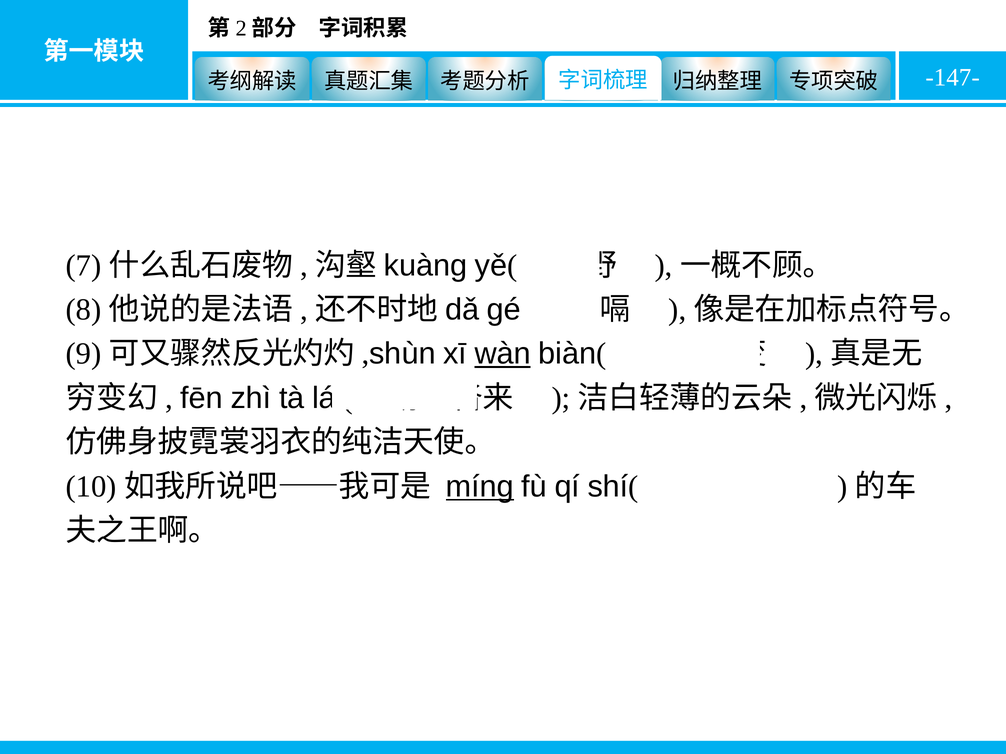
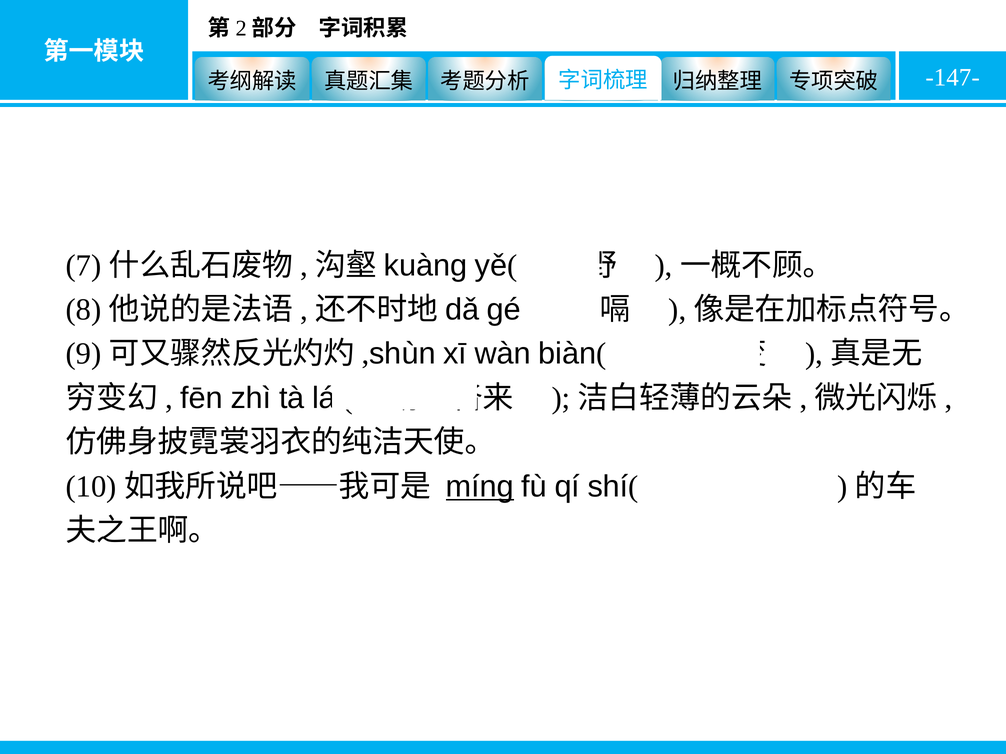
wàn underline: present -> none (503, 354)
